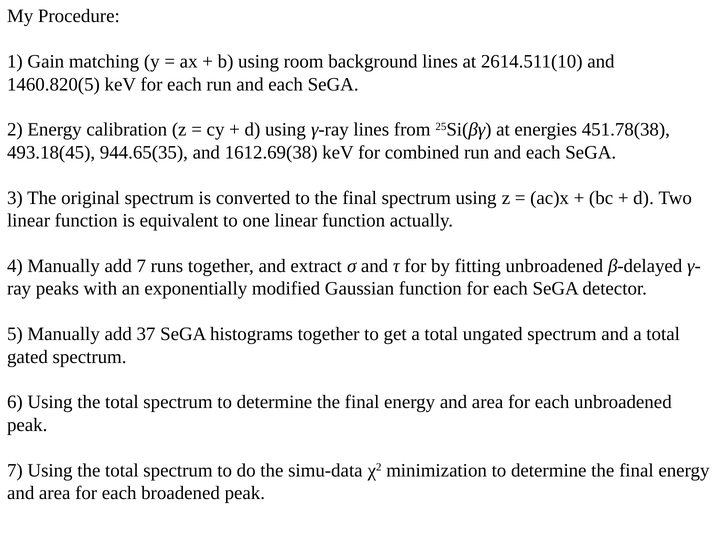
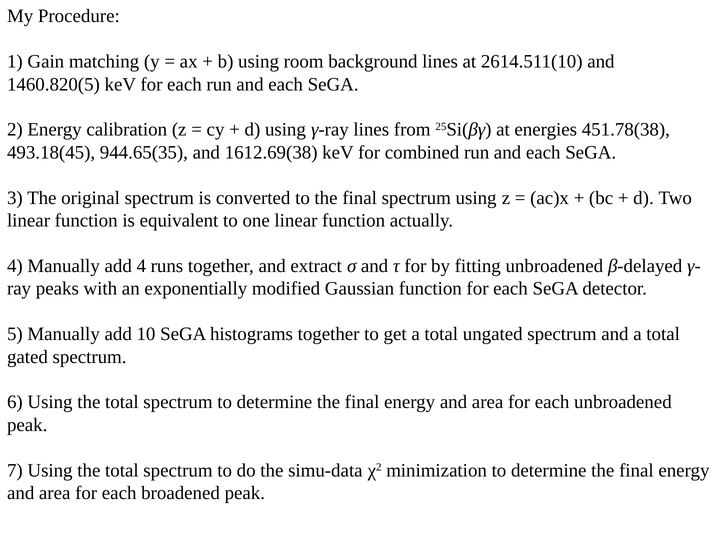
add 7: 7 -> 4 (141, 266)
37: 37 -> 10 (146, 334)
